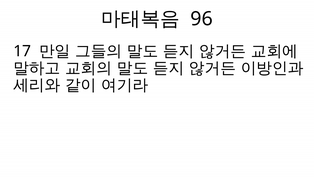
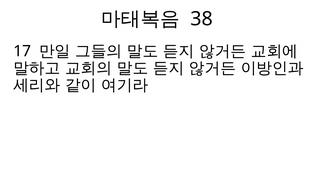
96: 96 -> 38 (202, 19)
